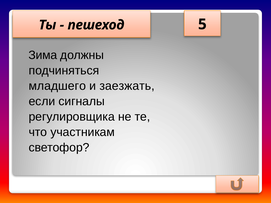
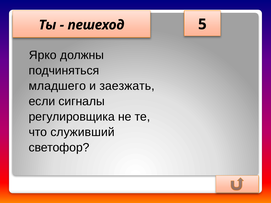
Зима: Зима -> Ярко (43, 55)
участникам: участникам -> служивший (82, 132)
